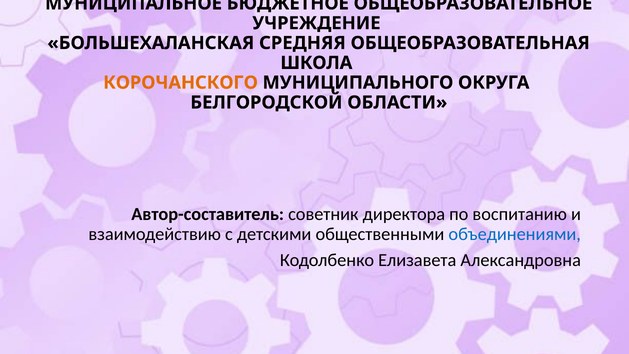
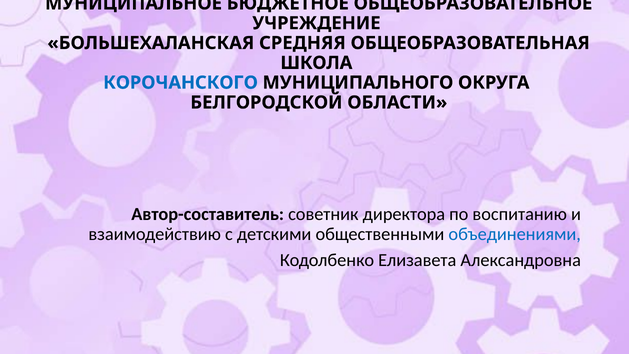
КОРОЧАНСКОГО colour: orange -> blue (181, 83)
